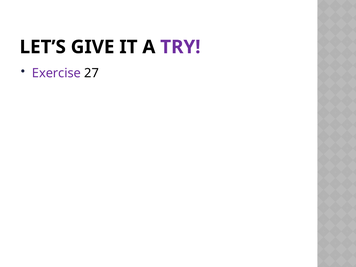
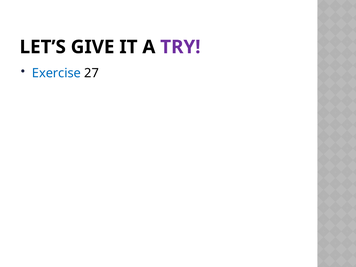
Exercise colour: purple -> blue (56, 73)
